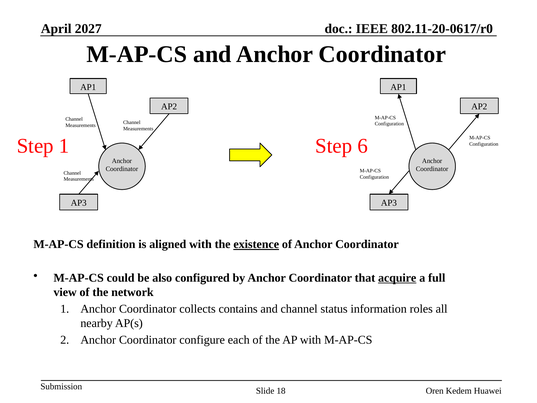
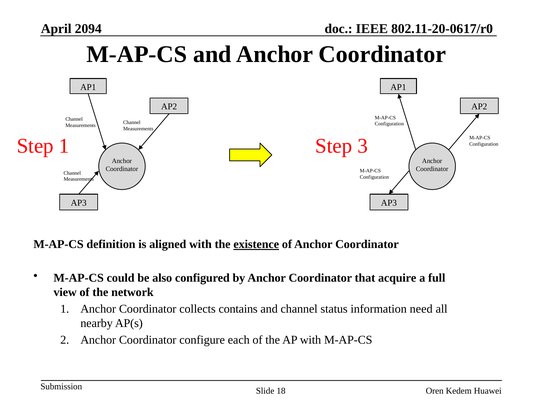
2027: 2027 -> 2094 (88, 29)
6: 6 -> 3 (363, 146)
acquire underline: present -> none (397, 278)
roles: roles -> need (421, 309)
